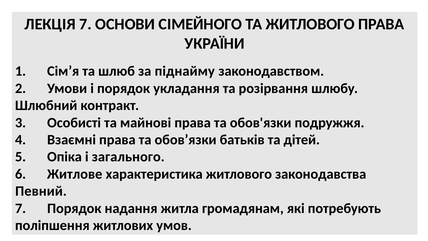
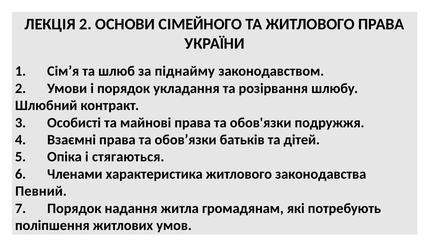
ЛЕКЦІЯ 7: 7 -> 2 (85, 24)
загального: загального -> стягаються (128, 157)
Житлове: Житлове -> Членами (75, 174)
